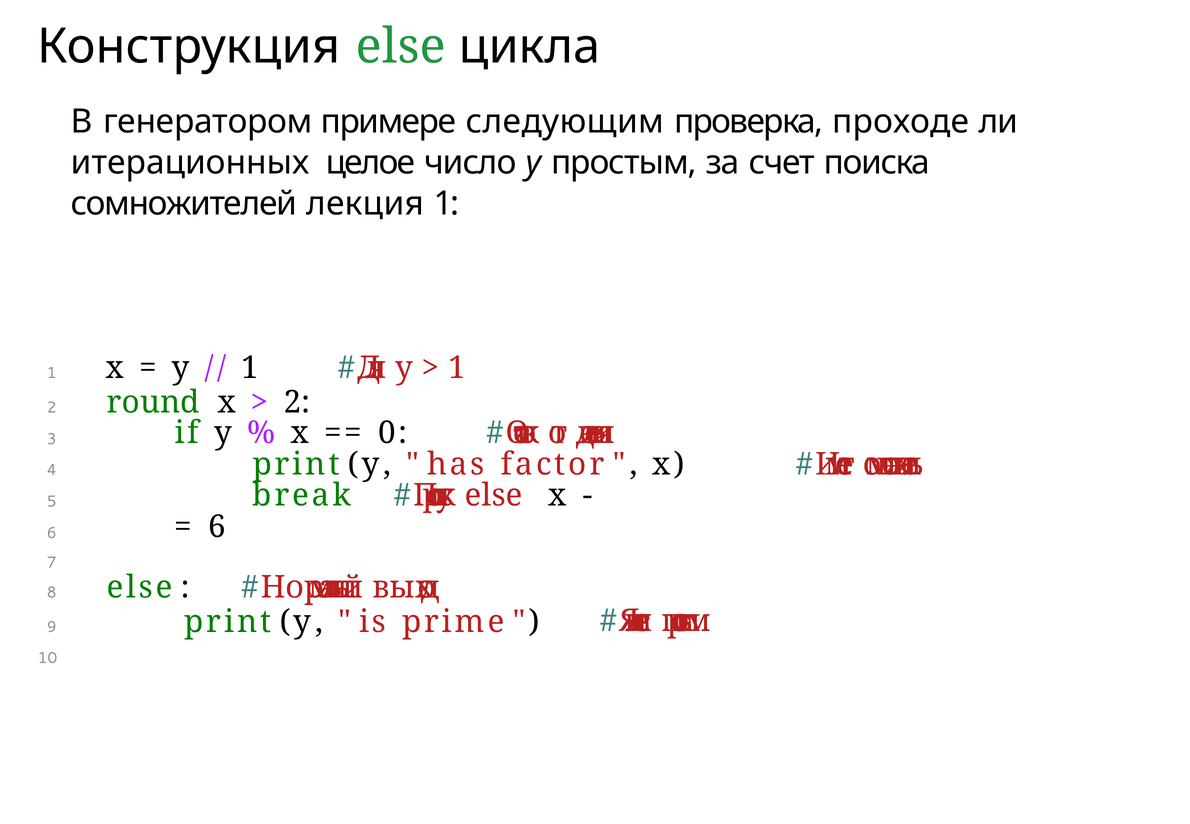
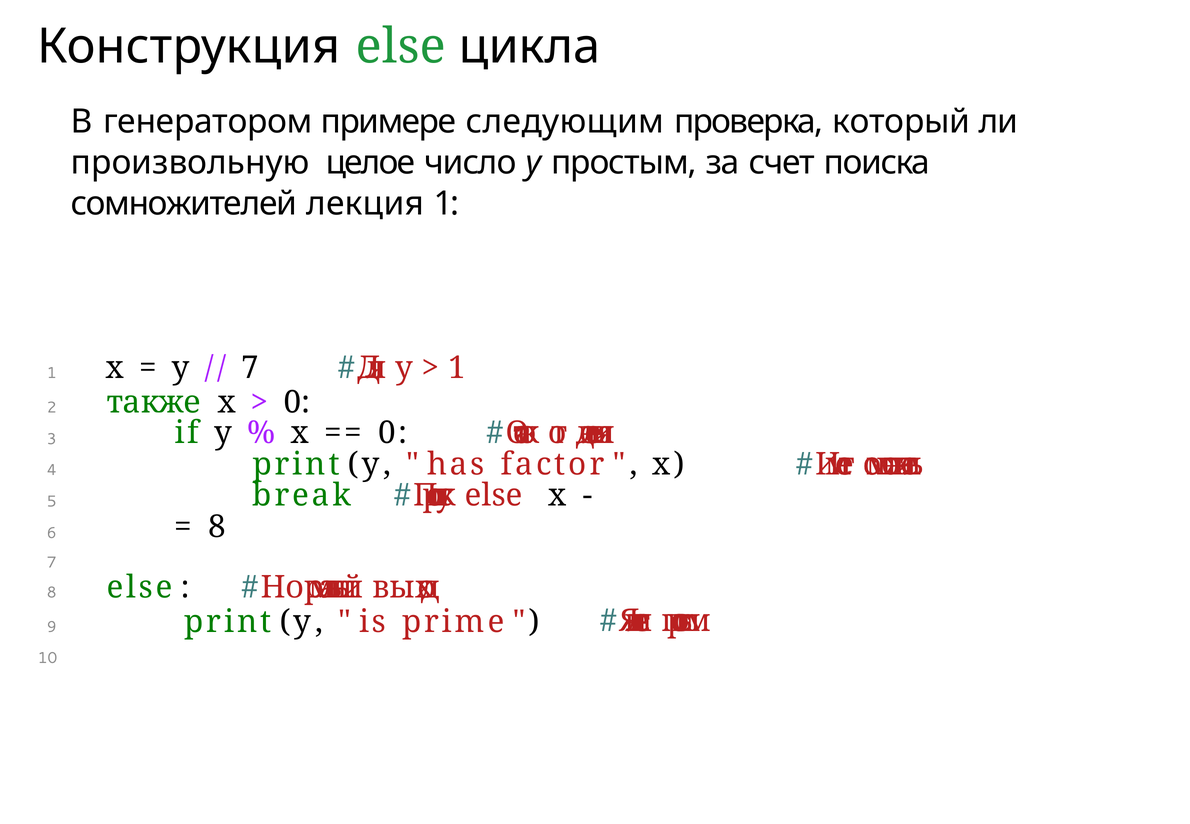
проходе: проходе -> который (901, 122)
итерационных: итерационных -> произвольную (190, 163)
1: 1 -> 7 (250, 368)
round: round -> также (154, 402)
2: 2 -> 0 (297, 402)
6: 6 -> 8 (217, 527)
